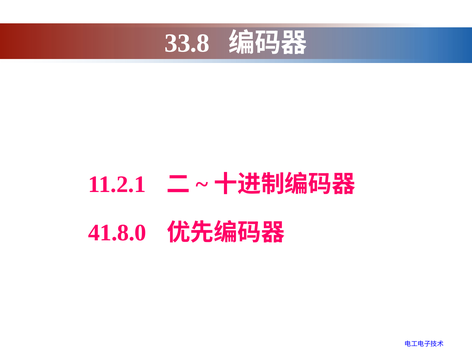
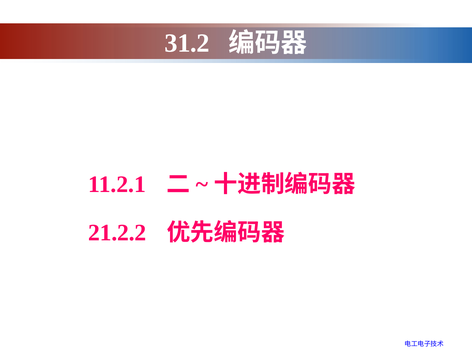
33.8: 33.8 -> 31.2 (187, 43)
41.8.0: 41.8.0 -> 21.2.2 (117, 233)
